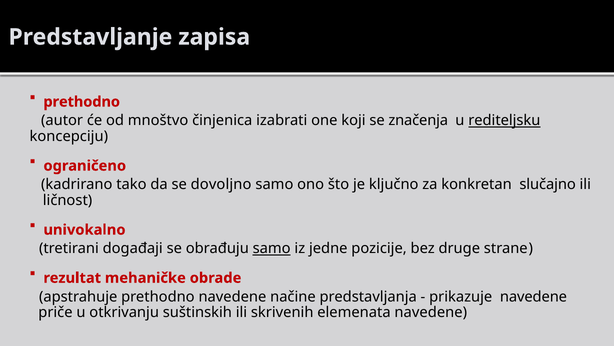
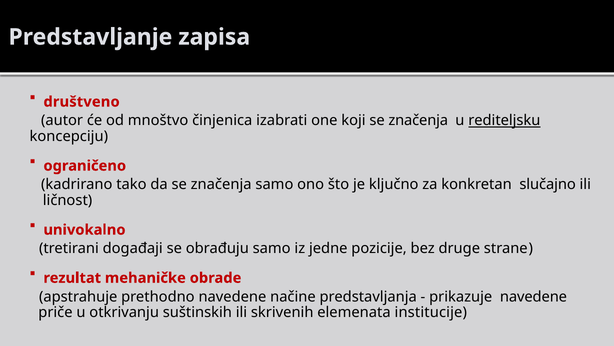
prethodno: prethodno -> društveno (82, 102)
da se dovoljno: dovoljno -> značenja (221, 184)
samo underline: present -> none (272, 248)
elemenata navedene: navedene -> institucije (431, 312)
